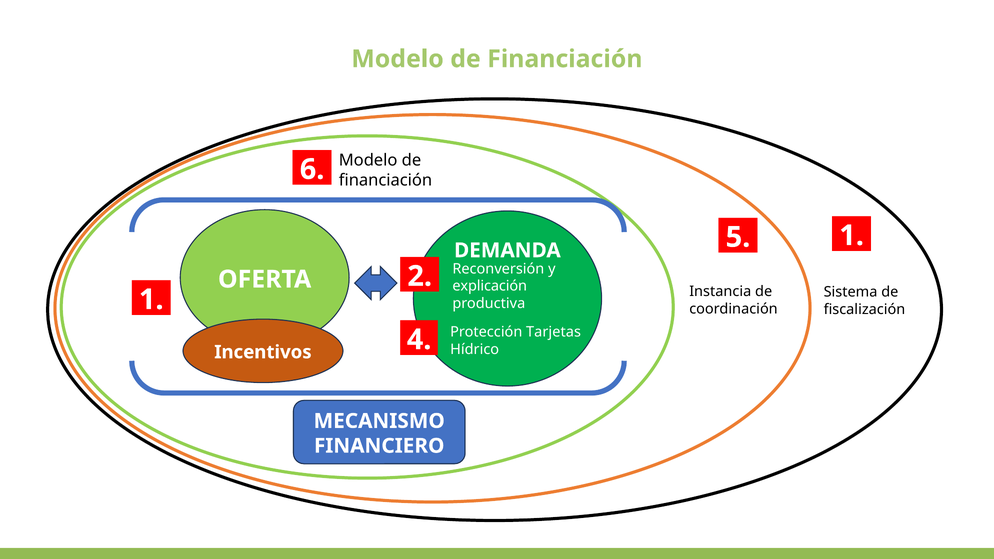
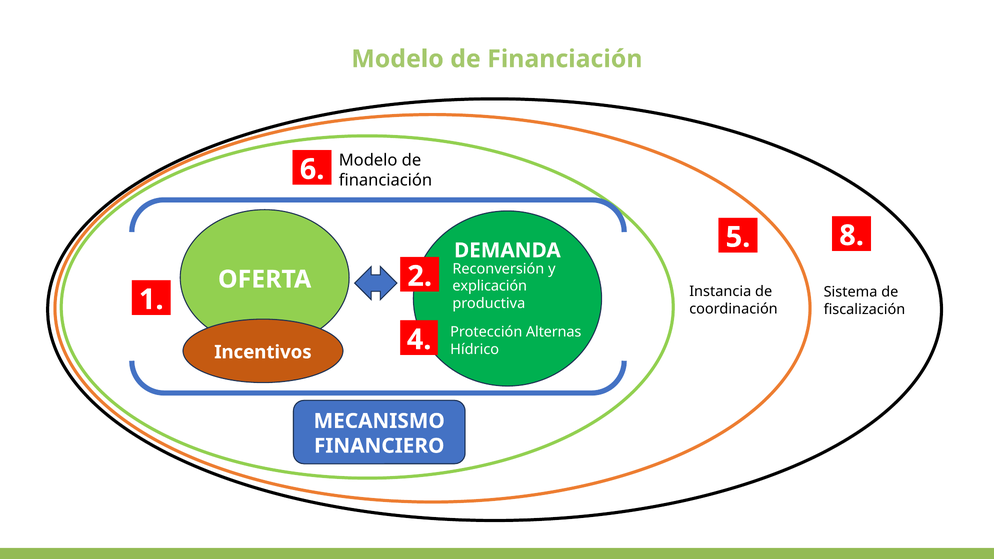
5 1: 1 -> 8 (852, 236)
Tarjetas: Tarjetas -> Alternas (554, 332)
